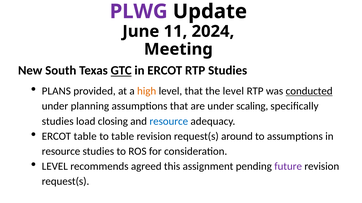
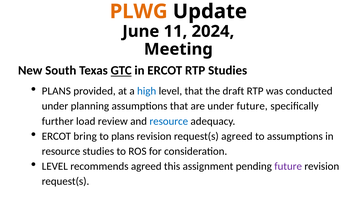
PLWG colour: purple -> orange (139, 11)
high colour: orange -> blue (147, 91)
the level: level -> draft (233, 91)
conducted underline: present -> none (309, 91)
under scaling: scaling -> future (252, 106)
studies: studies -> further (58, 122)
closing: closing -> review (113, 122)
ERCOT table: table -> bring (85, 137)
to table: table -> plans (123, 137)
request(s around: around -> agreed (237, 137)
